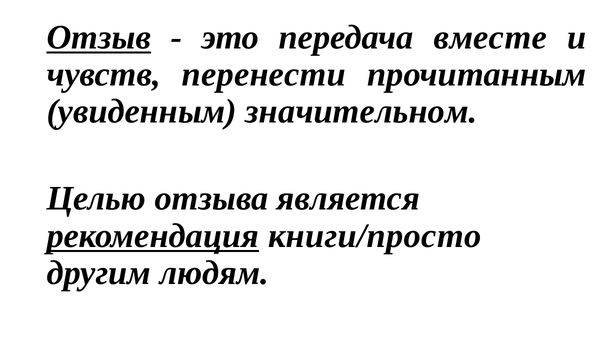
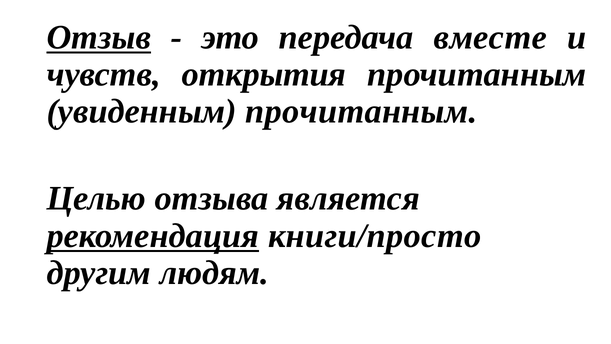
перенести: перенести -> открытия (264, 74)
увиденным значительном: значительном -> прочитанным (361, 111)
